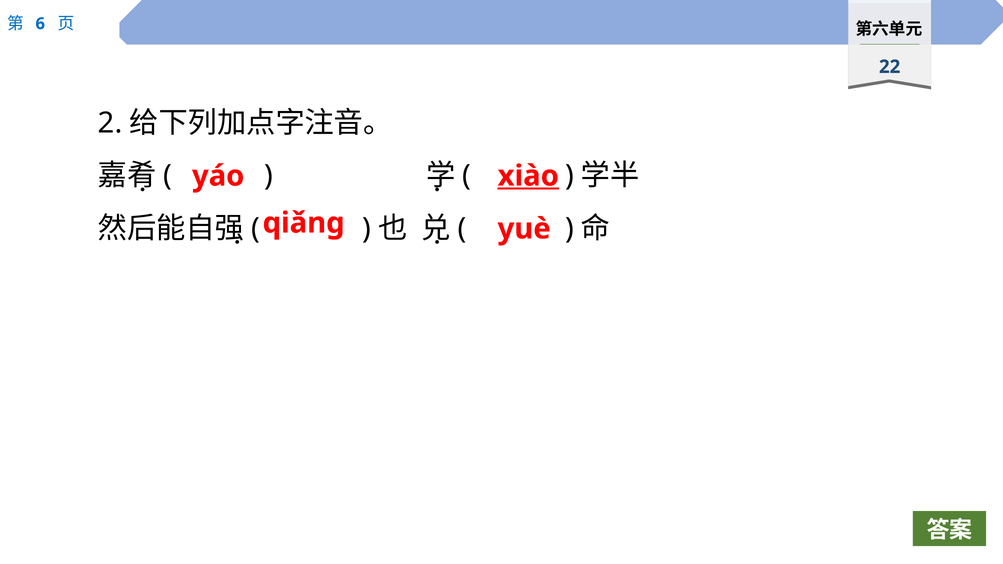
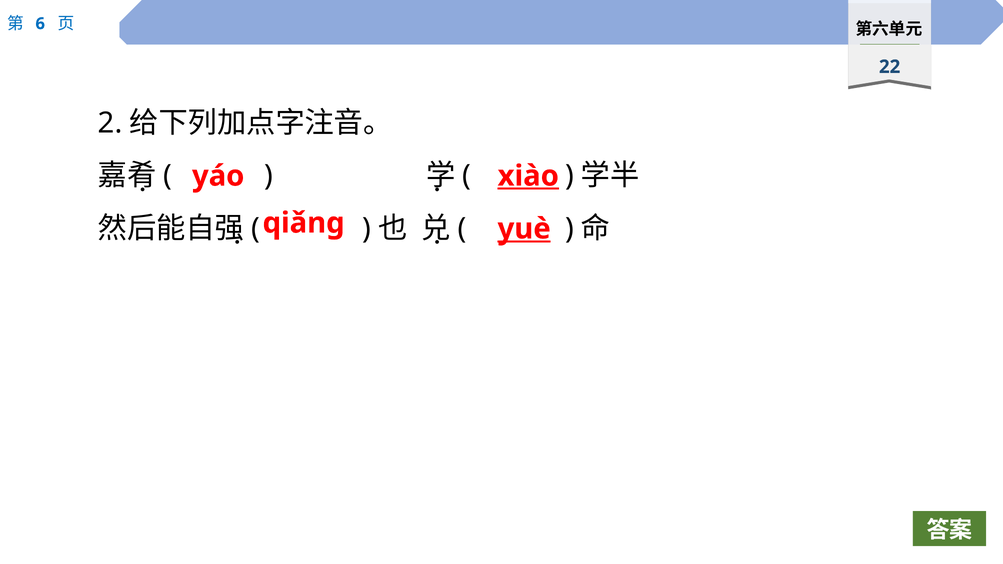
yuè underline: none -> present (524, 229)
